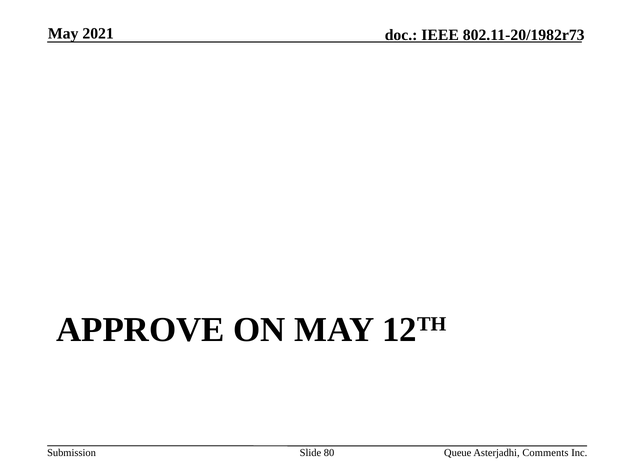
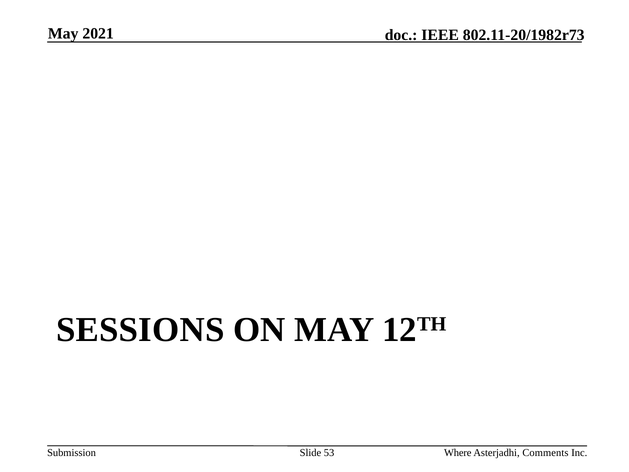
APPROVE: APPROVE -> SESSIONS (140, 330)
80: 80 -> 53 (329, 452)
Queue: Queue -> Where (458, 452)
